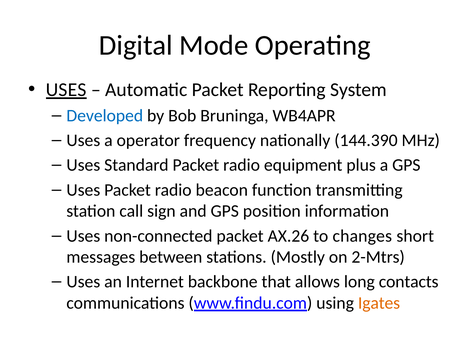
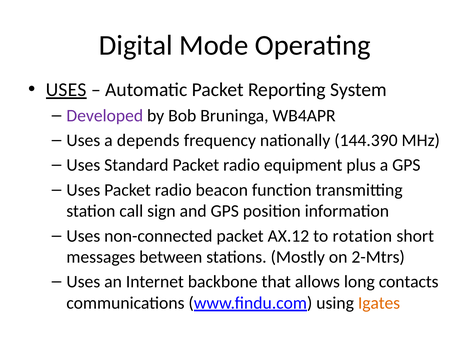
Developed colour: blue -> purple (105, 116)
operator: operator -> depends (148, 141)
AX.26: AX.26 -> AX.12 (288, 236)
changes: changes -> rotation (362, 236)
